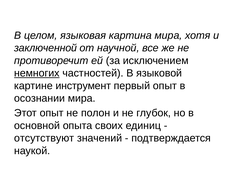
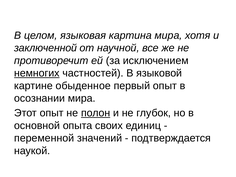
инструмент: инструмент -> обыденное (83, 86)
полон underline: none -> present (96, 113)
отсутствуют: отсутствуют -> переменной (44, 138)
